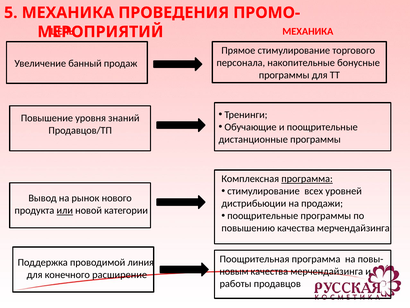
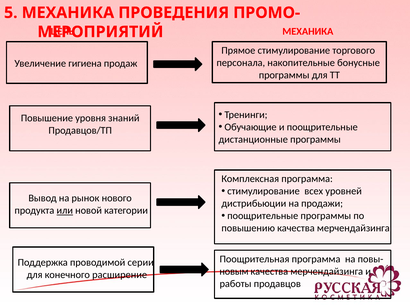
банный: банный -> гигиена (85, 63)
программа underline: present -> none (307, 179)
линия: линия -> серии (141, 262)
